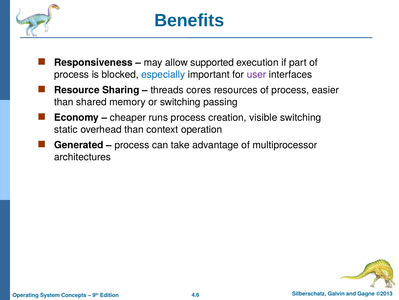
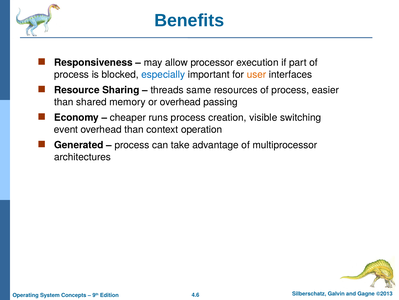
supported: supported -> processor (212, 62)
user colour: purple -> orange (256, 74)
cores: cores -> same (199, 90)
or switching: switching -> overhead (180, 102)
static: static -> event (66, 129)
